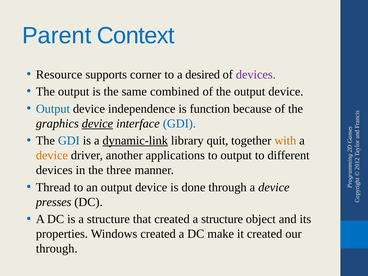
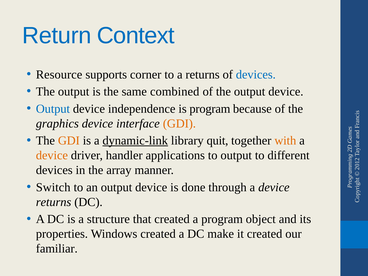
Parent: Parent -> Return (57, 36)
a desired: desired -> returns (203, 74)
devices colour: purple -> blue (256, 74)
is function: function -> program (210, 109)
device underline: present -> none (97, 124)
GDI colour: blue -> orange (179, 124)
GDI colour: blue -> orange (69, 141)
another: another -> handler (124, 155)
three: three -> array (119, 170)
Thread: Thread -> Switch (53, 187)
presses: presses -> returns (54, 202)
structure: structure -> program (222, 219)
through: through -> familiar (57, 249)
